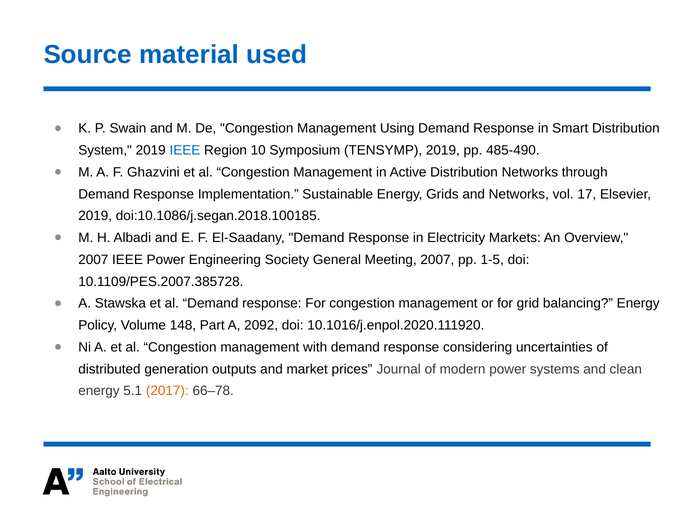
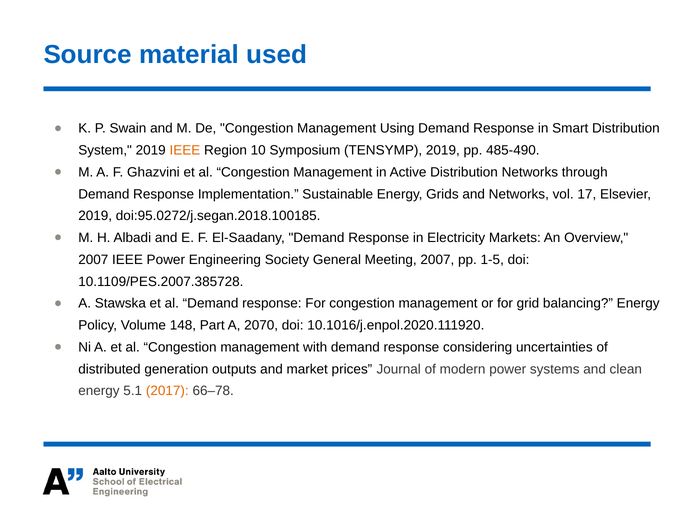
IEEE colour: blue -> orange (185, 150)
doi:10.1086/j.segan.2018.100185: doi:10.1086/j.segan.2018.100185 -> doi:95.0272/j.segan.2018.100185 (218, 216)
2092: 2092 -> 2070 (261, 326)
